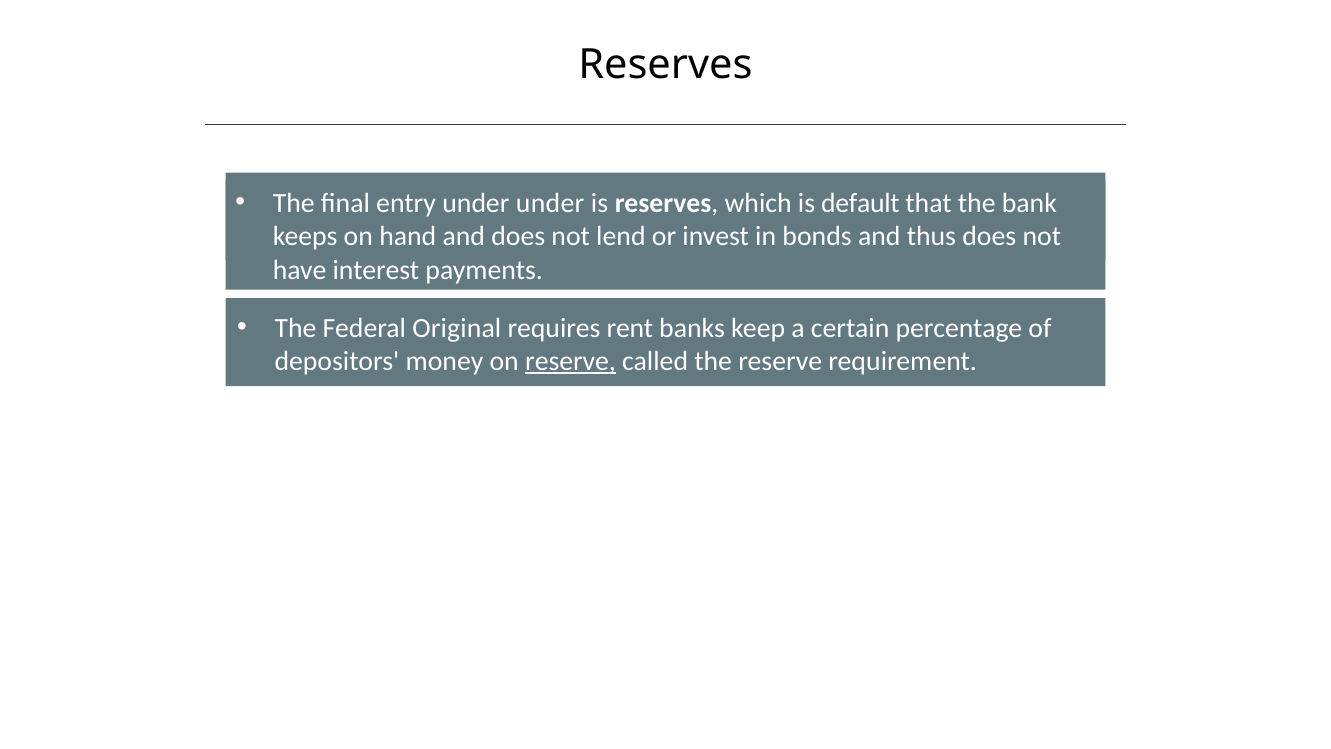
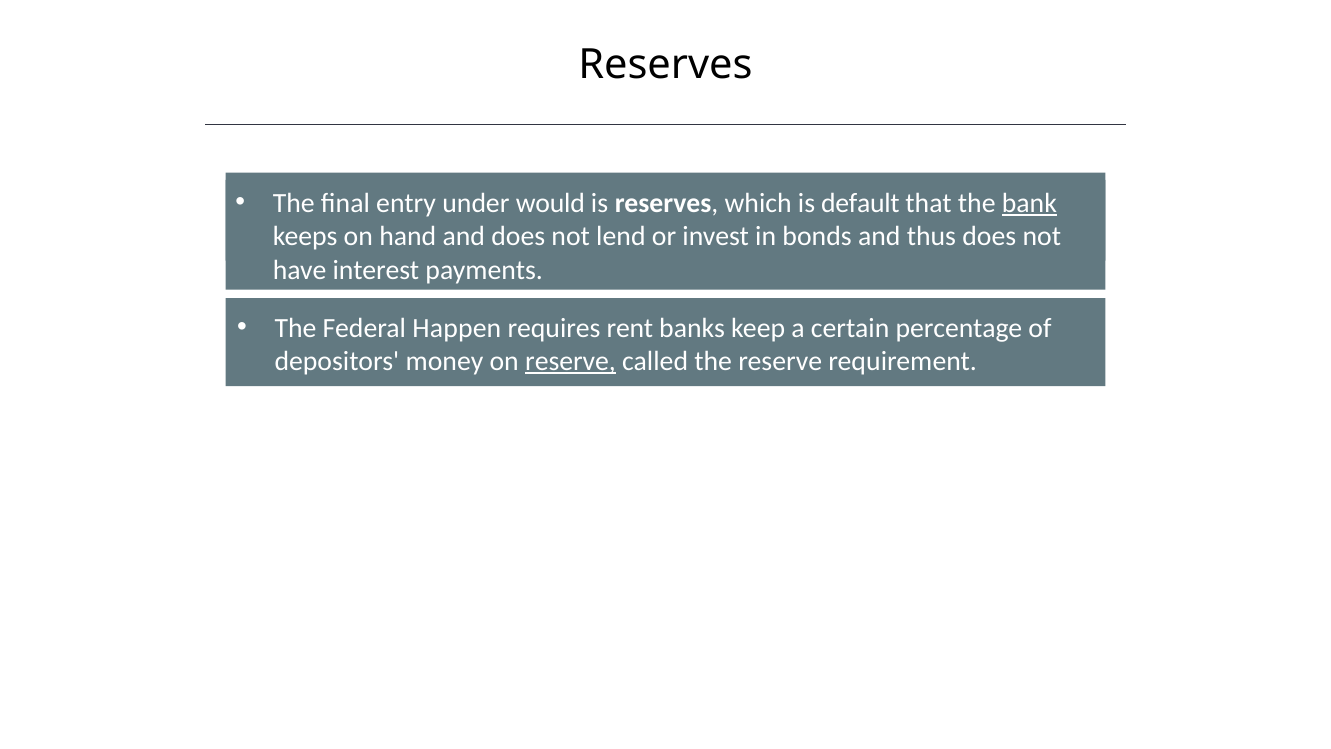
under under: under -> would (550, 203)
bank underline: none -> present (1029, 203)
Original: Original -> Happen (457, 328)
